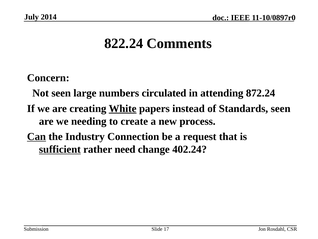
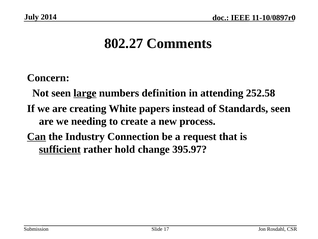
822.24: 822.24 -> 802.27 (124, 43)
large underline: none -> present (85, 93)
circulated: circulated -> definition (164, 93)
872.24: 872.24 -> 252.58 (261, 93)
White underline: present -> none (123, 108)
need: need -> hold (125, 149)
402.24: 402.24 -> 395.97 (190, 149)
